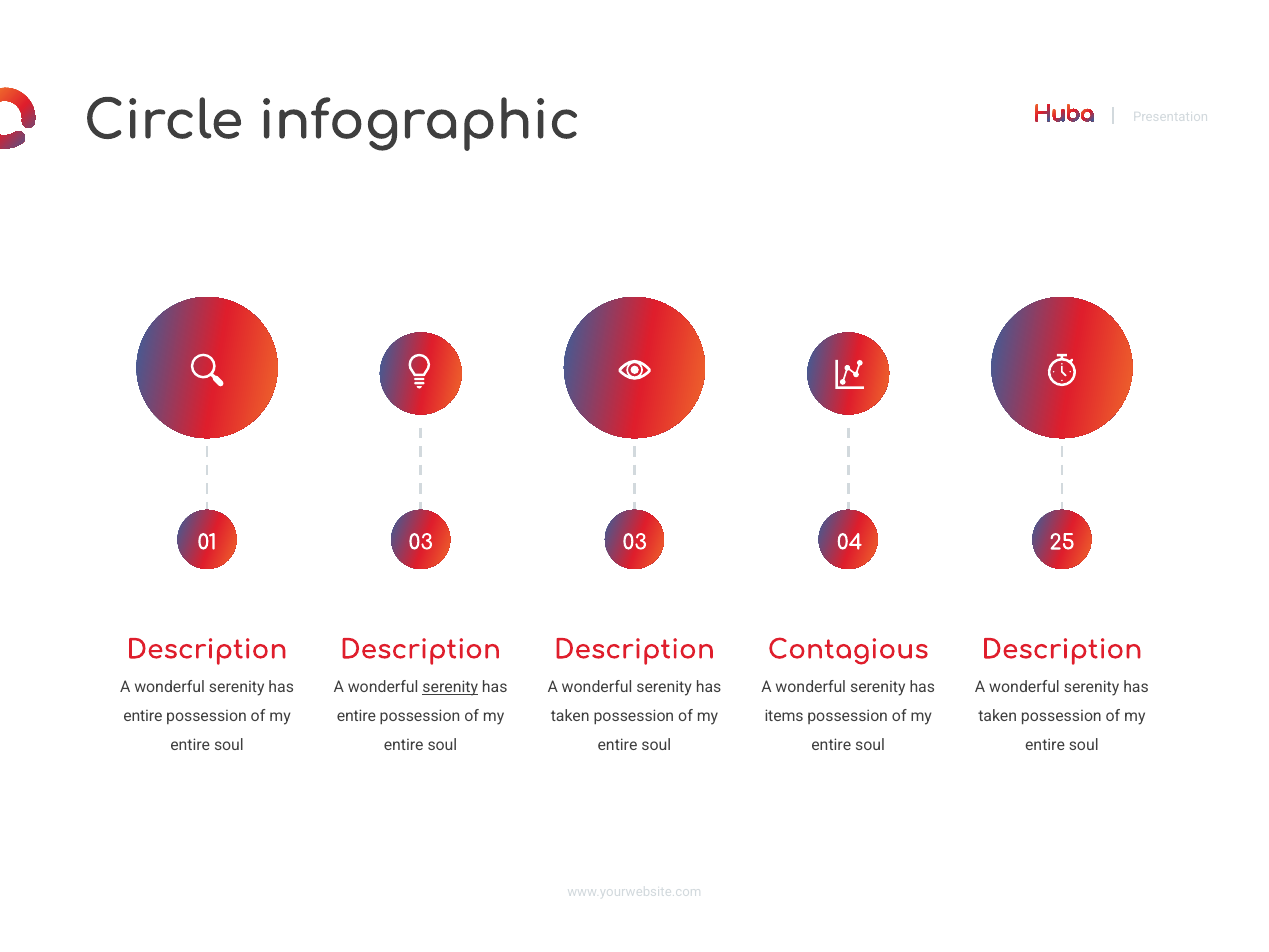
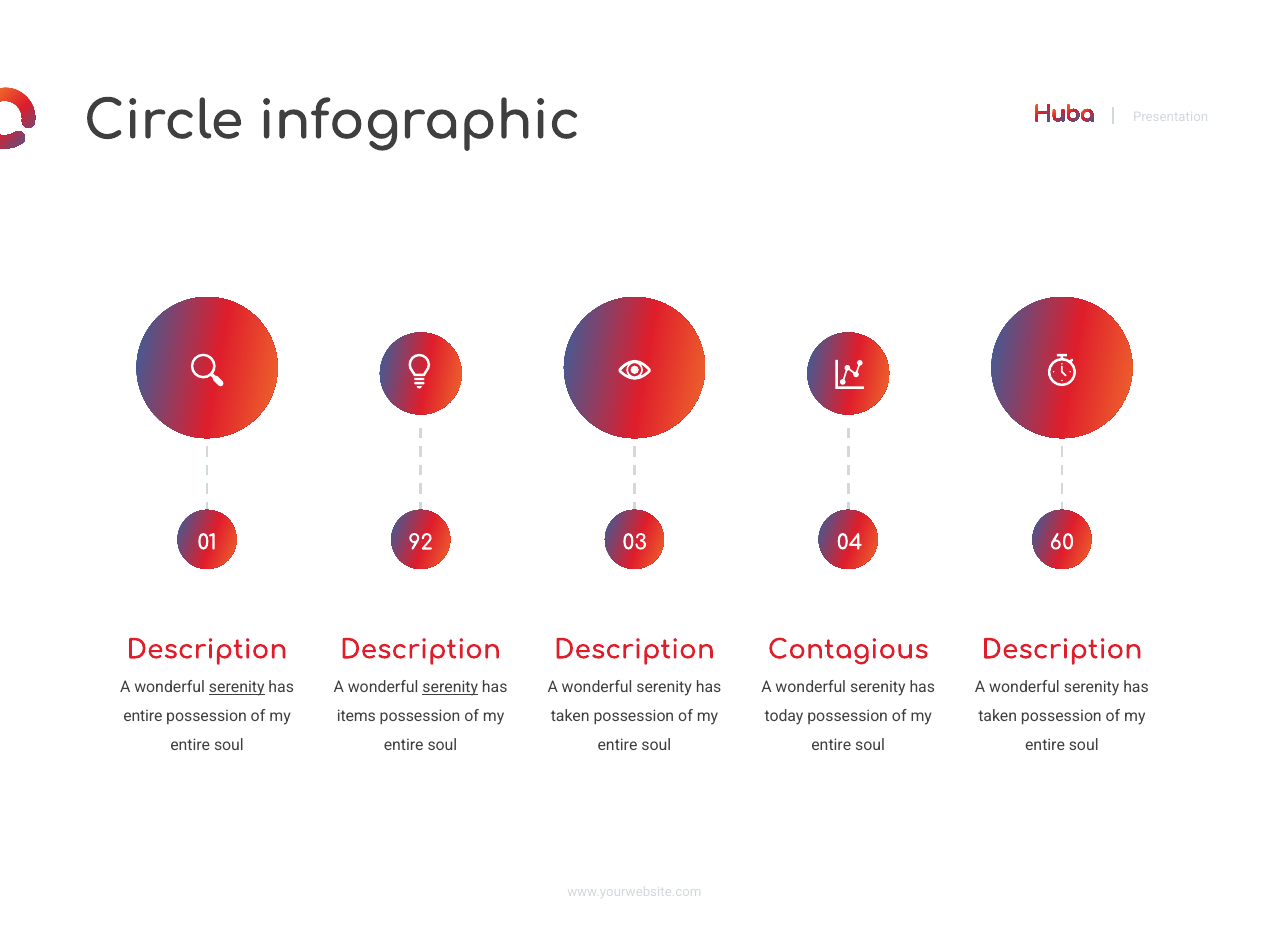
01 03: 03 -> 92 (421, 542)
25: 25 -> 60 (1062, 542)
serenity underline: none -> present (237, 688)
entire: entire -> items (356, 716)
items: items -> today (784, 716)
